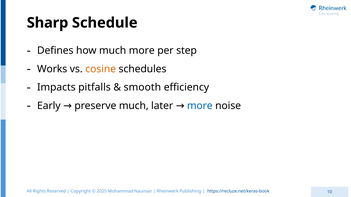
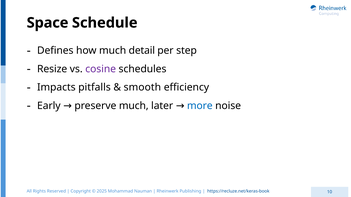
Sharp: Sharp -> Space (48, 23)
much more: more -> detail (142, 51)
Works: Works -> Resize (52, 69)
cosine colour: orange -> purple (101, 69)
